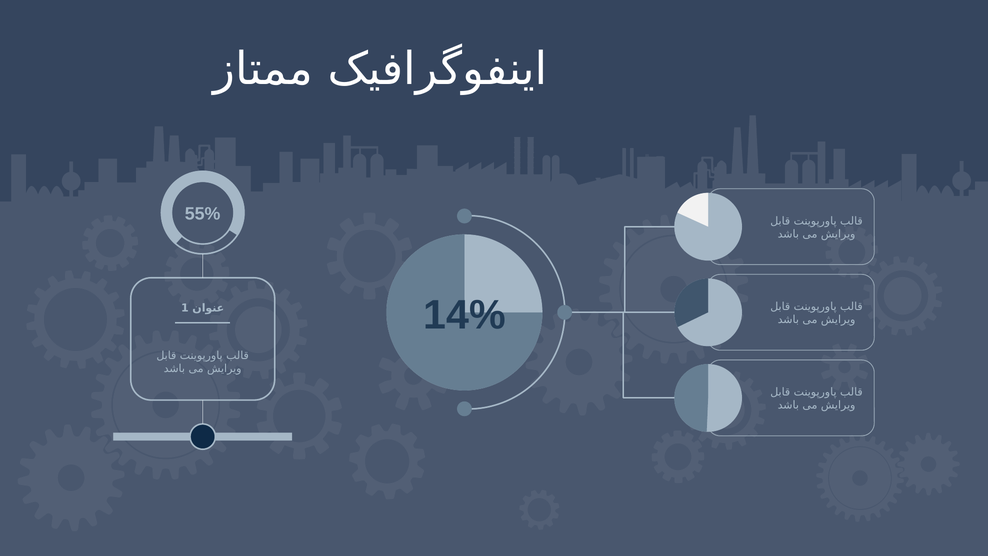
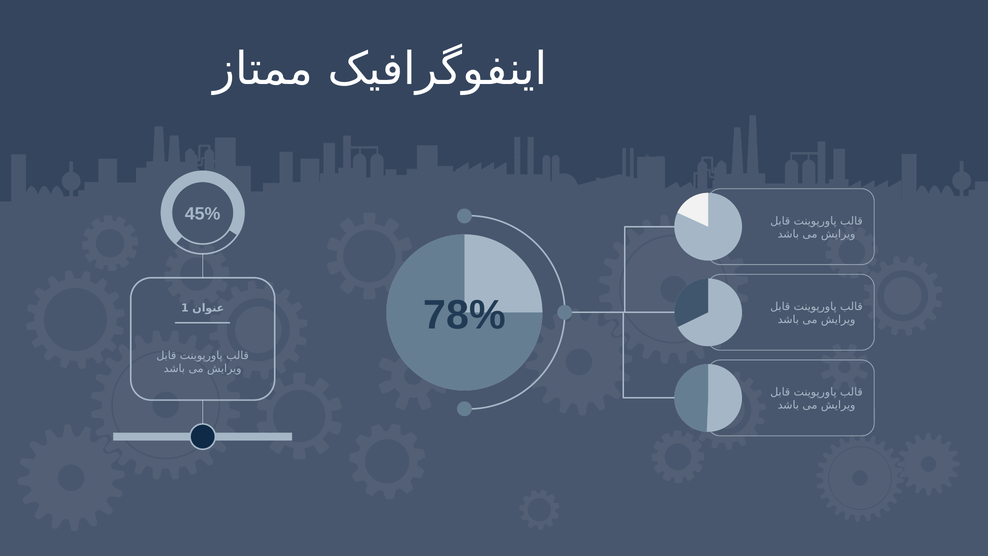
55%: 55% -> 45% (203, 214)
14%: 14% -> 78% (464, 315)
